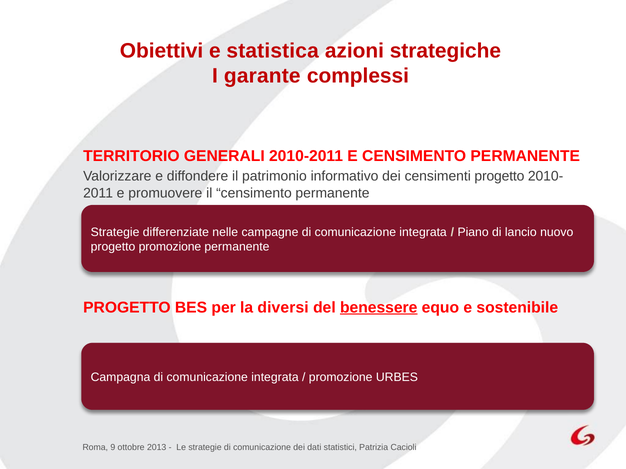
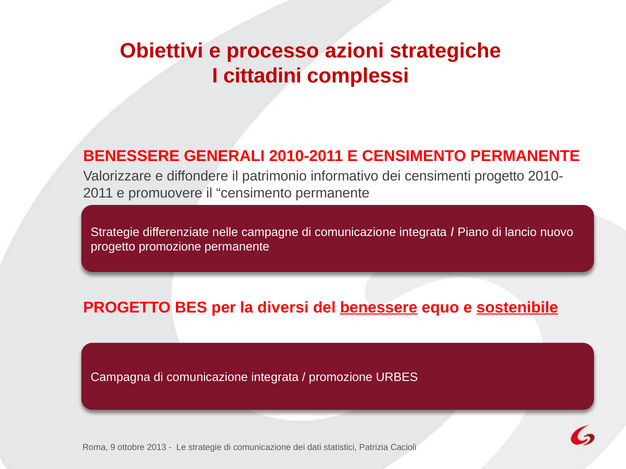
statistica: statistica -> processo (273, 51)
garante: garante -> cittadini (262, 76)
TERRITORIO: TERRITORIO -> BENESSERE (131, 156)
sostenibile underline: none -> present (517, 308)
